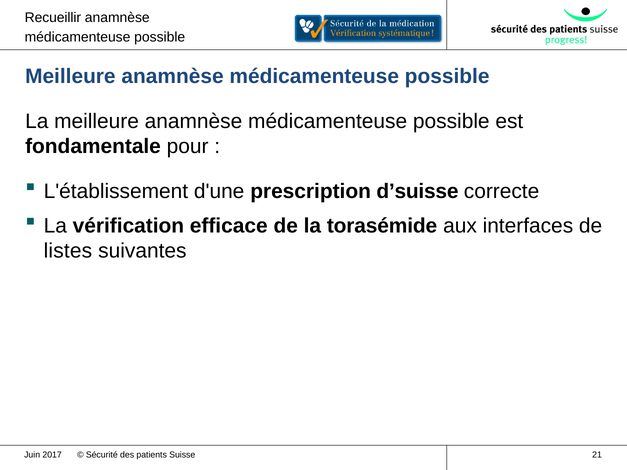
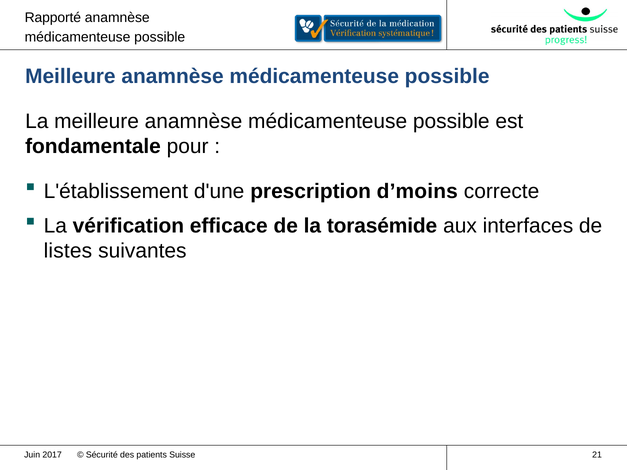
Recueillir: Recueillir -> Rapporté (53, 18)
d’suisse: d’suisse -> d’moins (417, 191)
